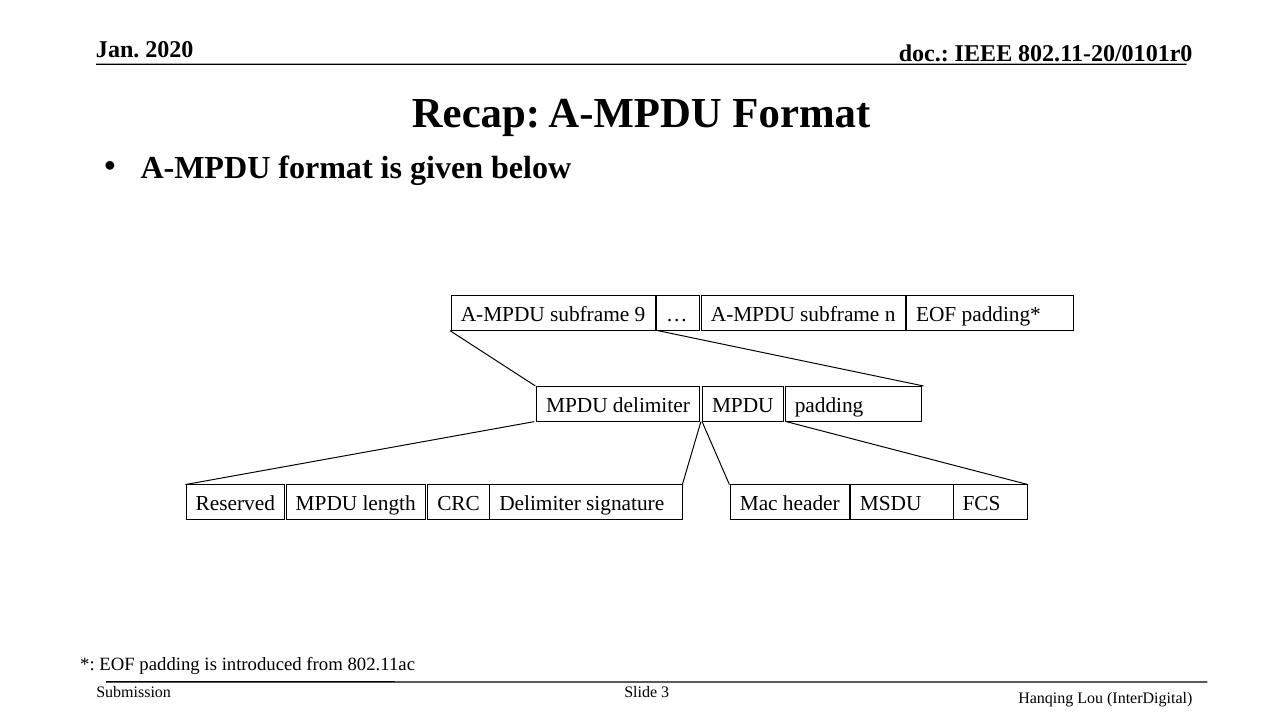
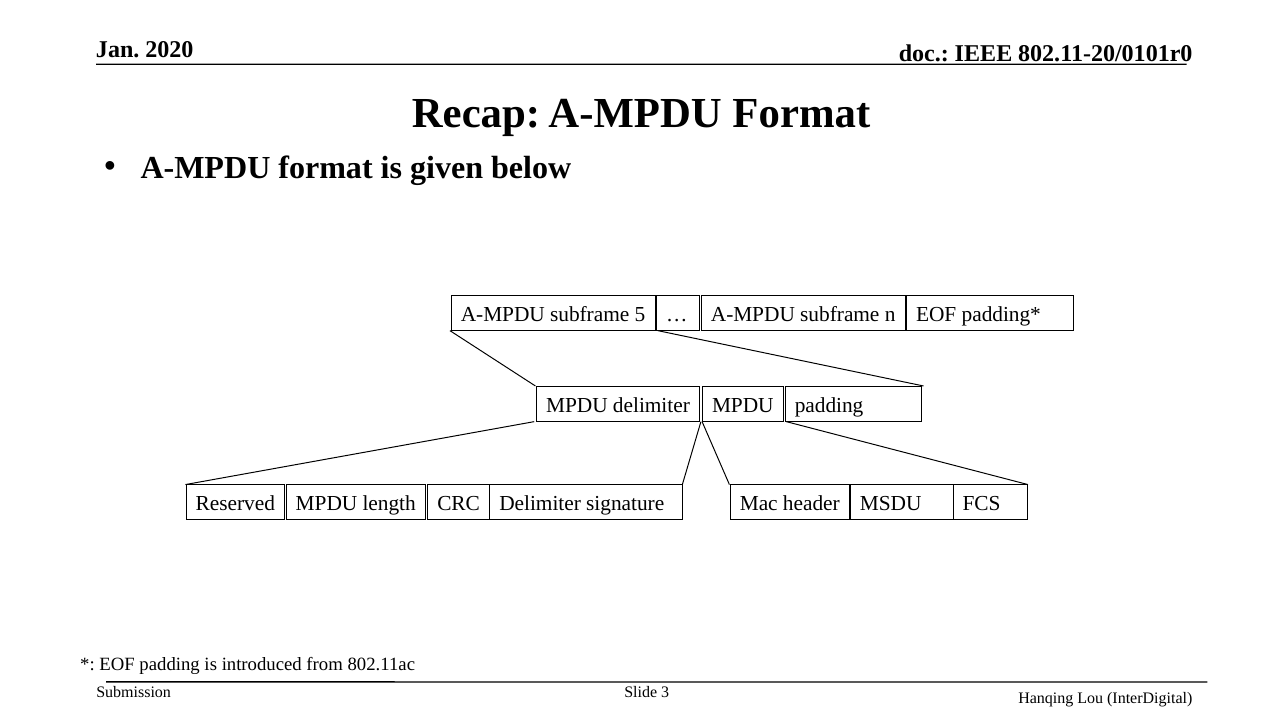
9: 9 -> 5 (640, 314)
